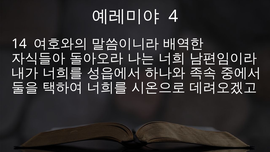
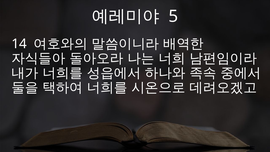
4: 4 -> 5 (173, 16)
